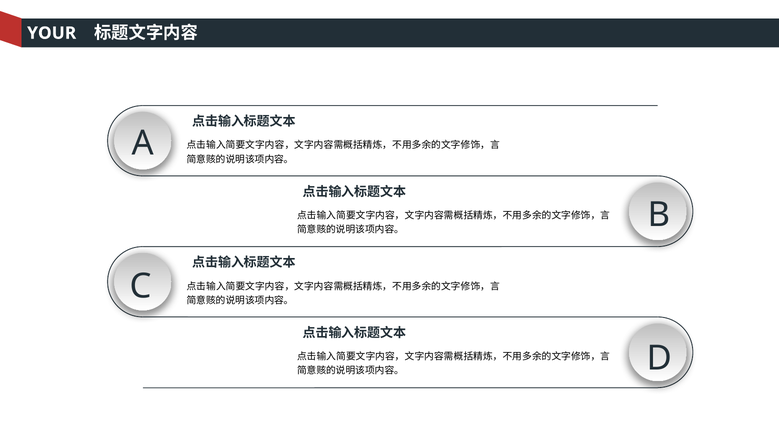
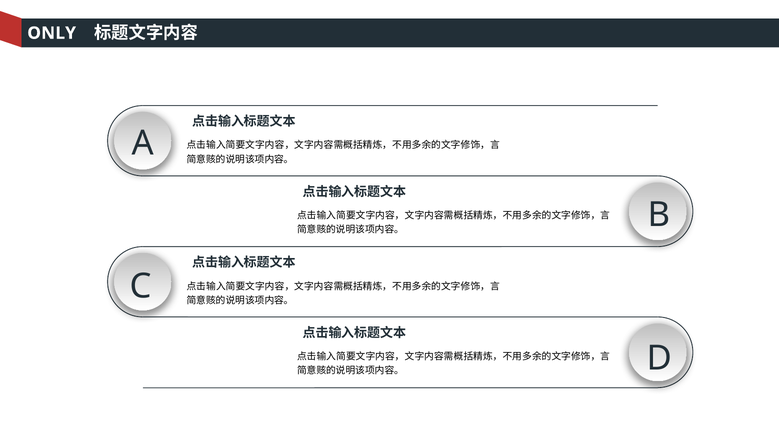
YOUR: YOUR -> ONLY (52, 33)
